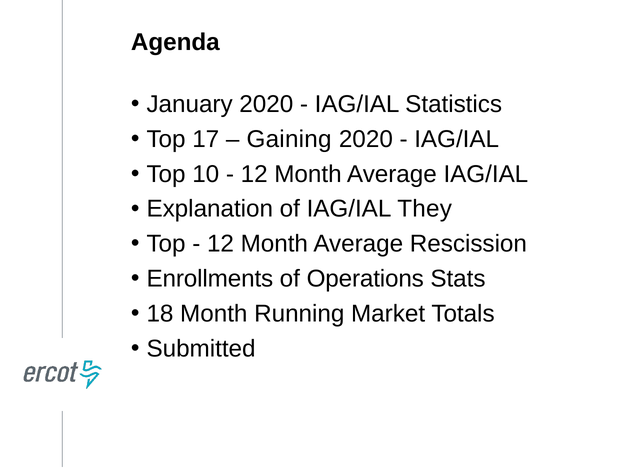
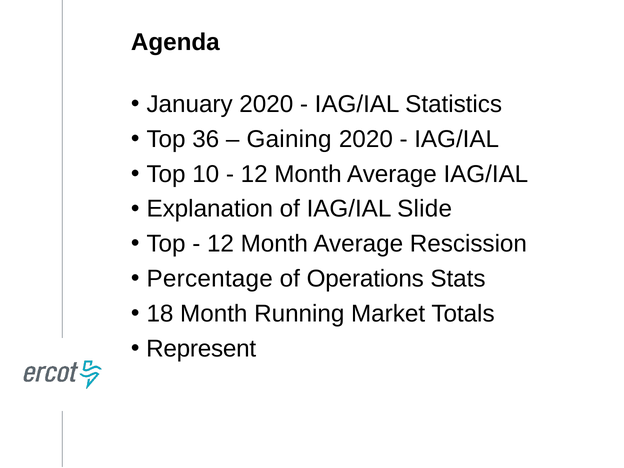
17: 17 -> 36 (206, 139)
They: They -> Slide (425, 209)
Enrollments: Enrollments -> Percentage (210, 279)
Submitted: Submitted -> Represent (201, 349)
